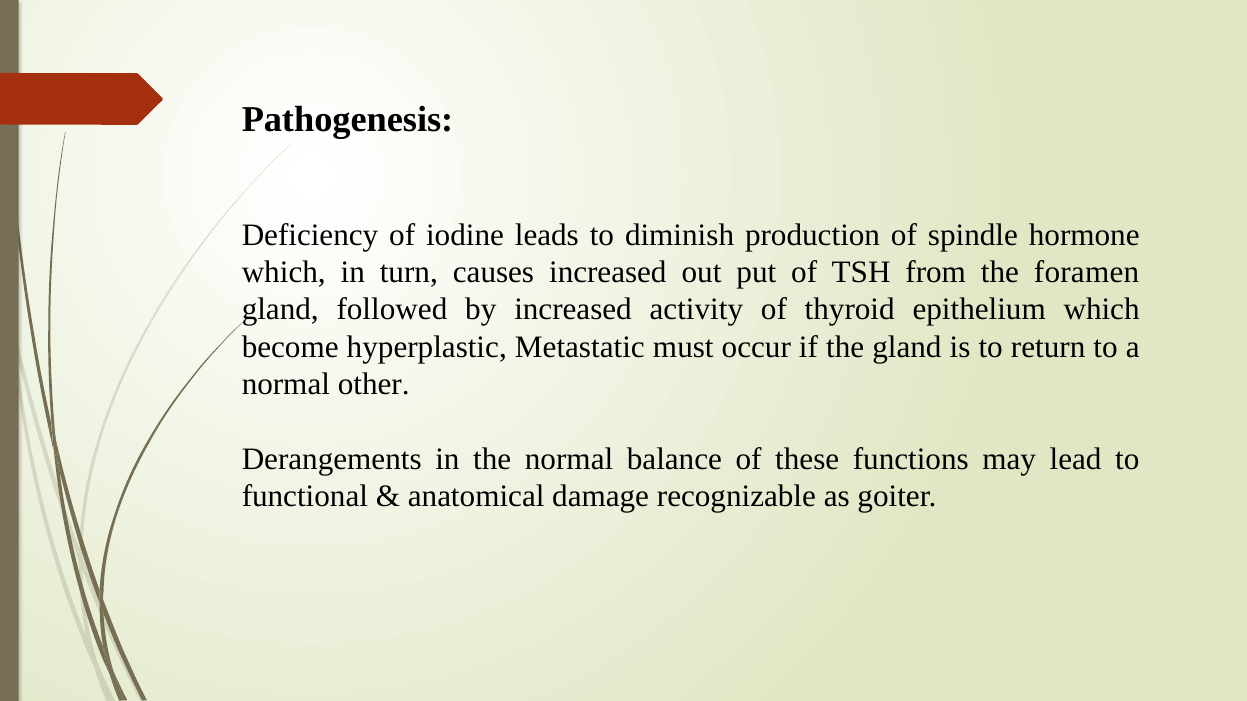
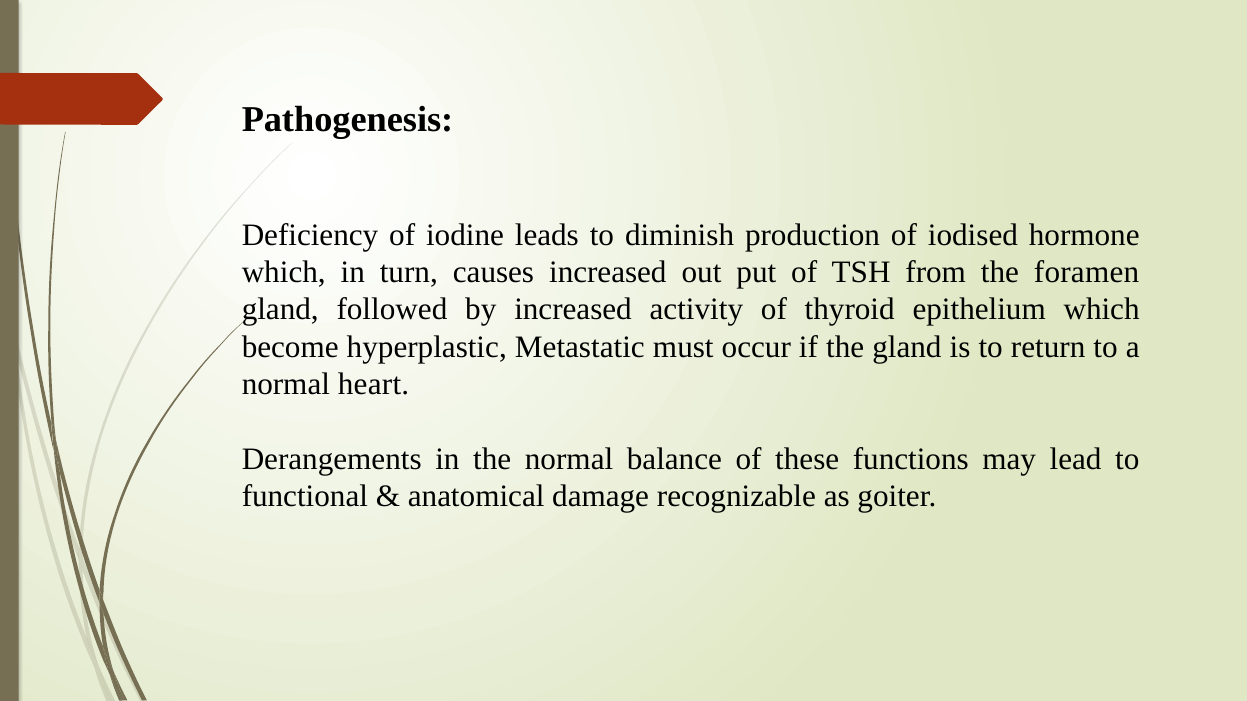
spindle: spindle -> iodised (973, 235)
other: other -> heart (374, 385)
